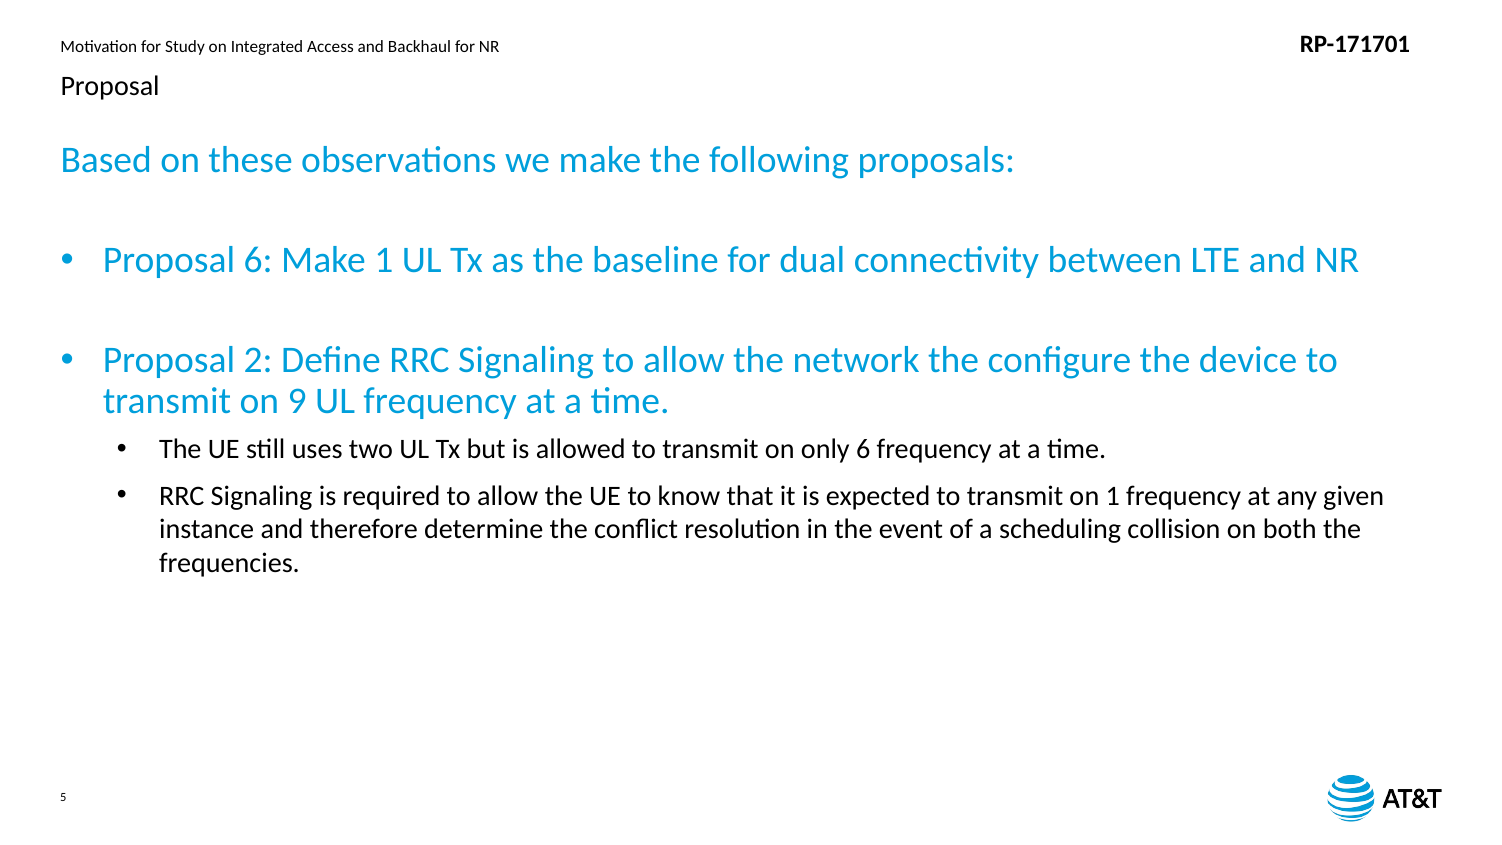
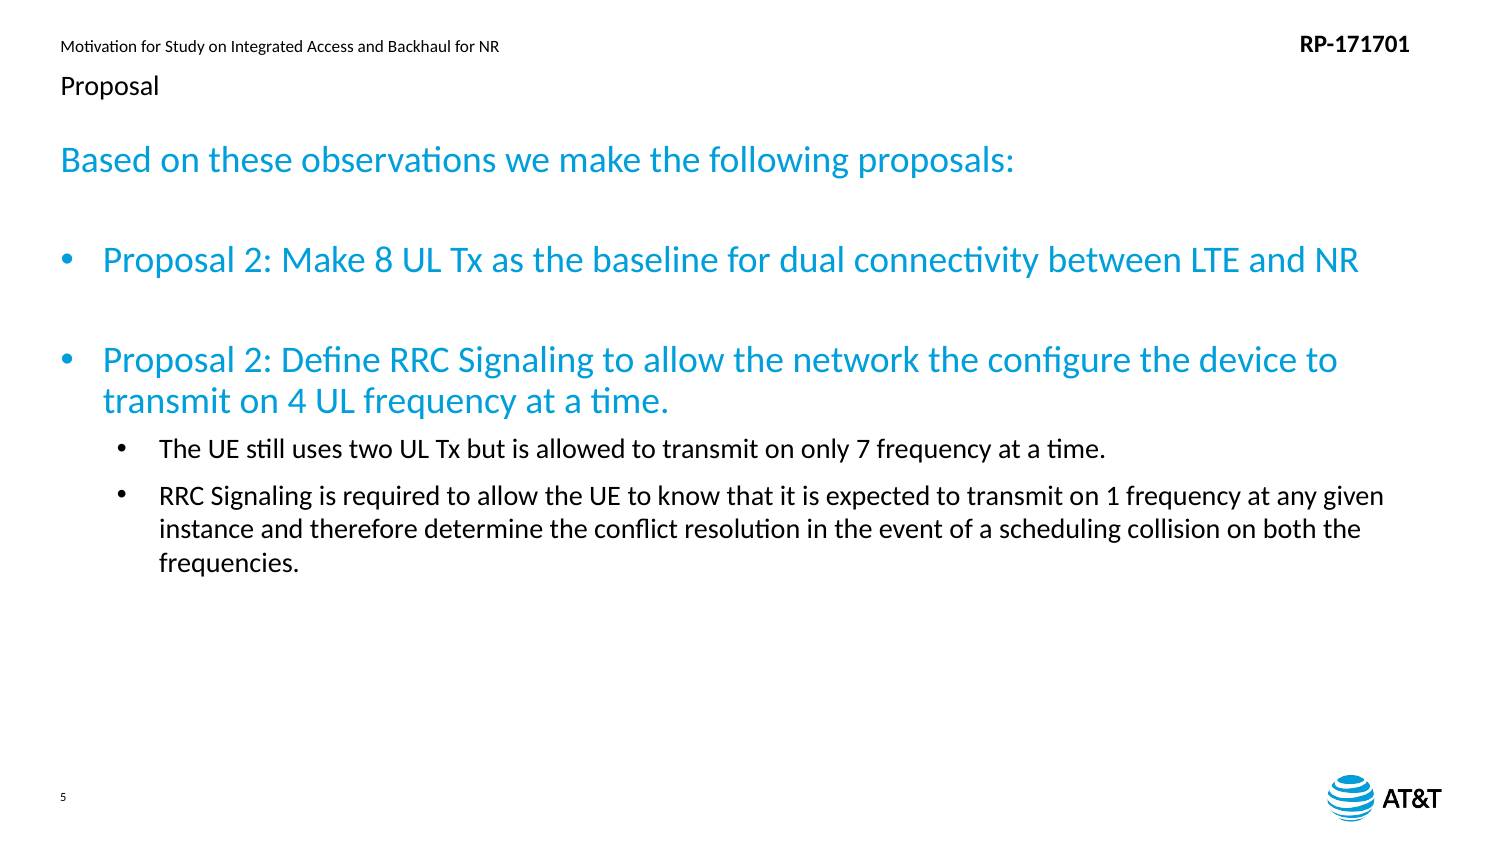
6: 6 -> 2 (258, 260)
Make 1: 1 -> 8 (384, 260)
9: 9 -> 4 (297, 401)
only 6: 6 -> 7 (863, 450)
